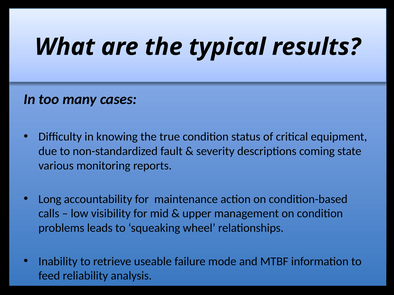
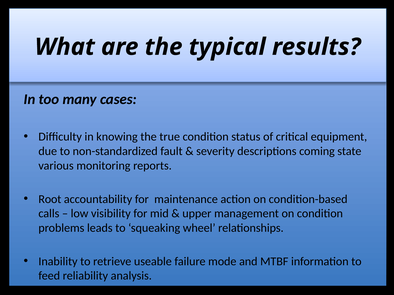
Long: Long -> Root (50, 199)
